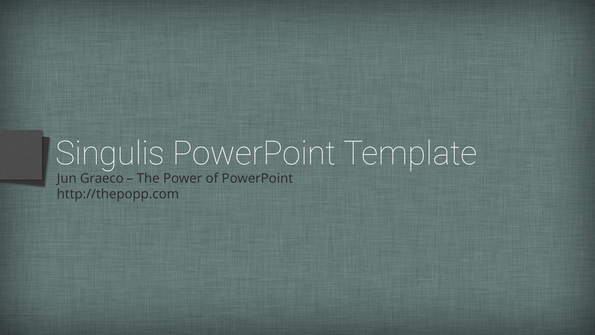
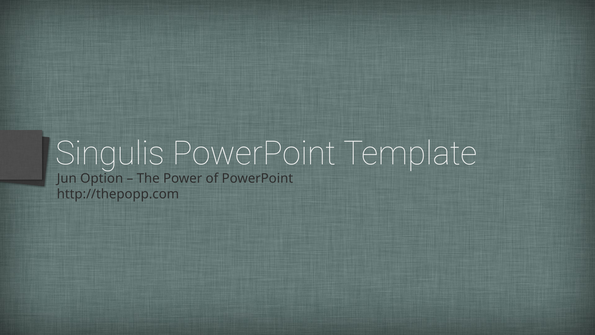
Graeco: Graeco -> Option (102, 178)
